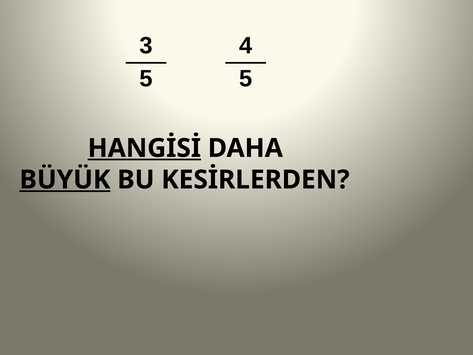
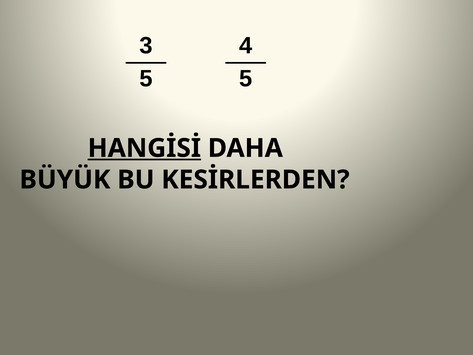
BÜYÜK underline: present -> none (65, 180)
